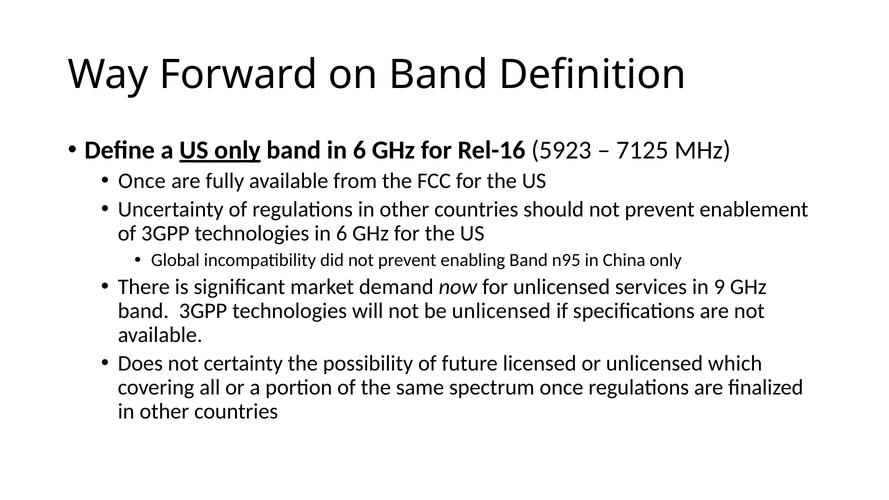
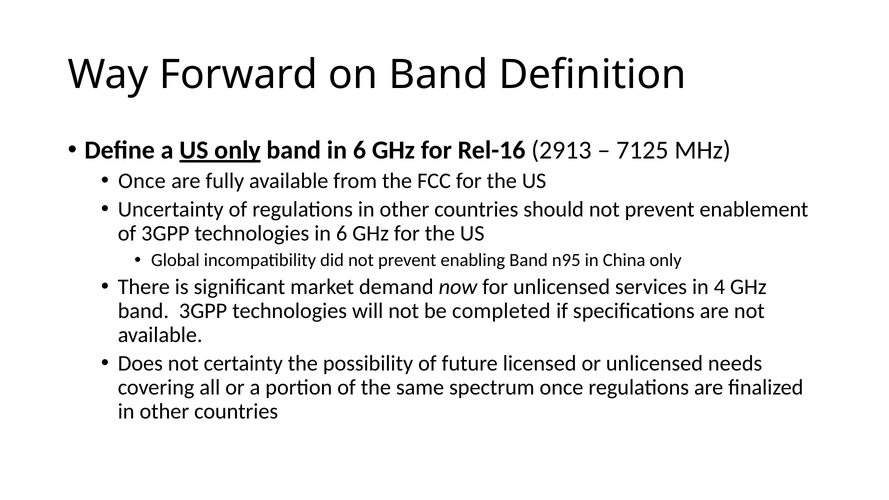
5923: 5923 -> 2913 (561, 150)
9: 9 -> 4 (719, 287)
be unlicensed: unlicensed -> completed (501, 311)
which: which -> needs (735, 363)
